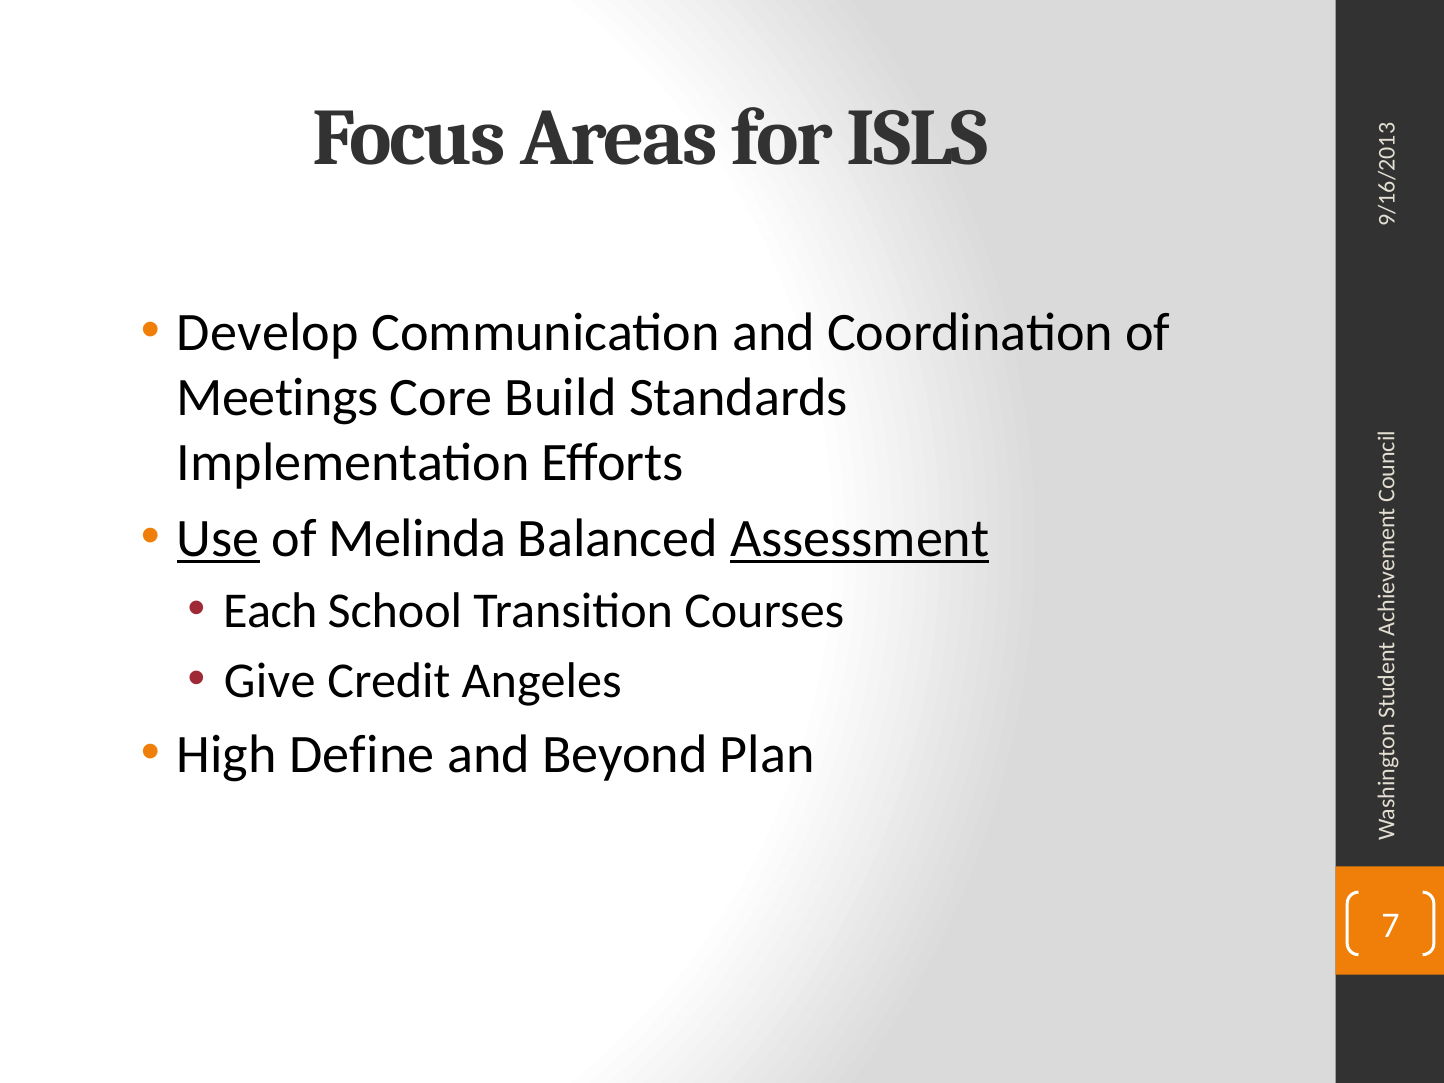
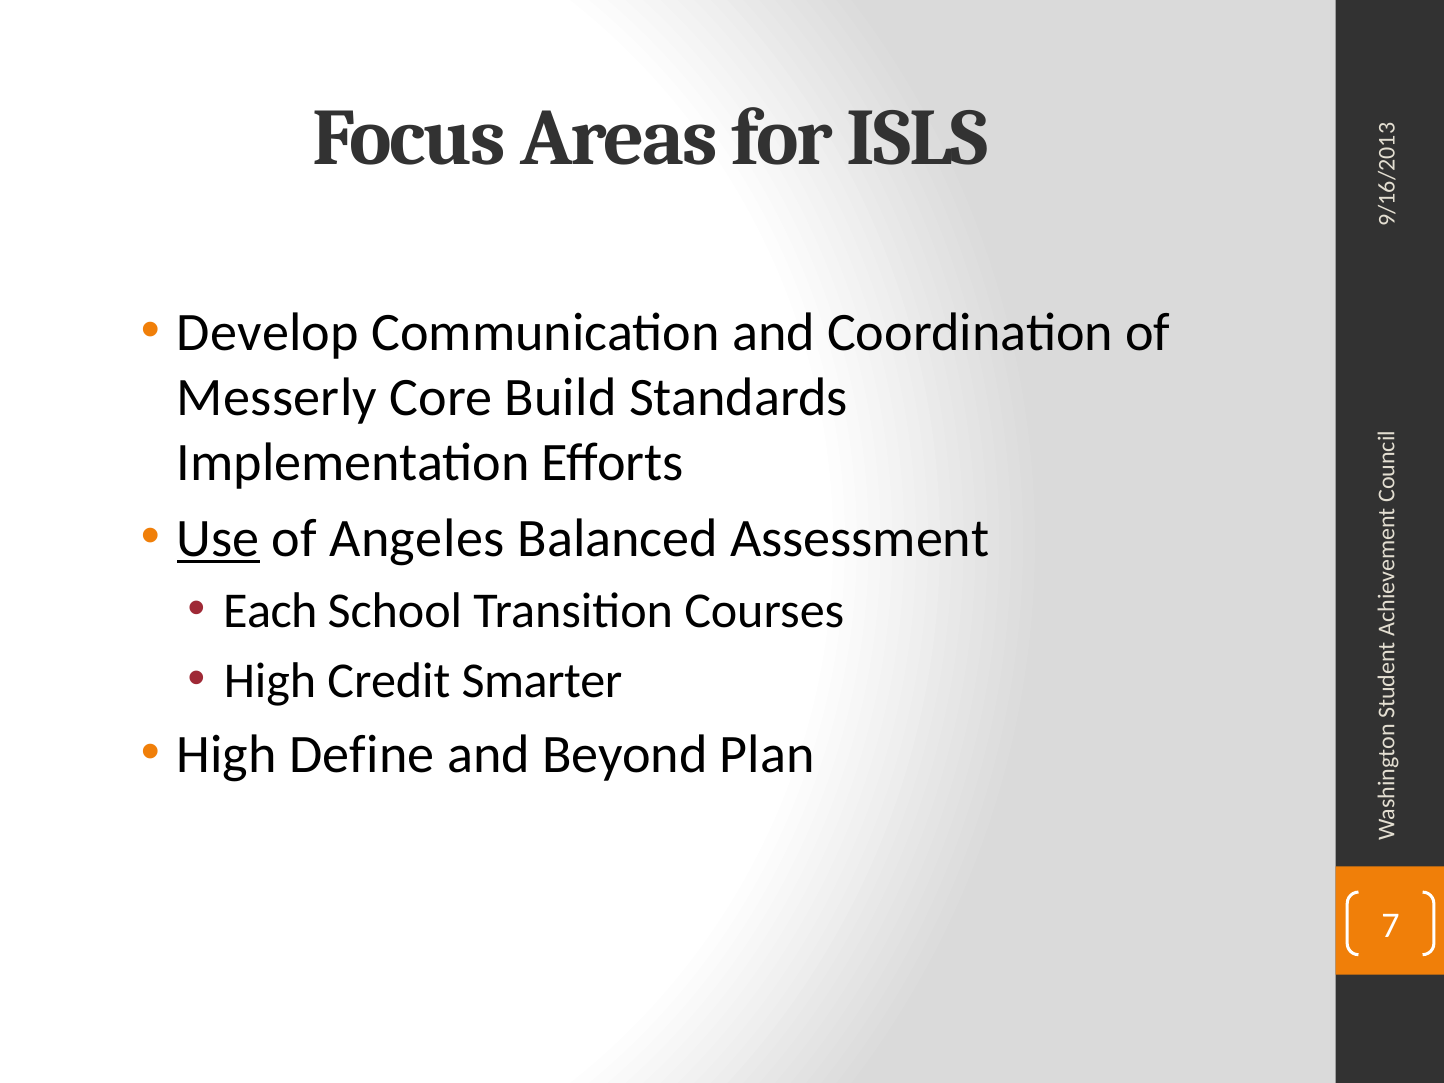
Meetings: Meetings -> Messerly (277, 397)
Melinda: Melinda -> Angeles (417, 538)
Assessment underline: present -> none (860, 538)
Give: Give -> High (270, 681)
Angeles: Angeles -> Smarter (542, 681)
